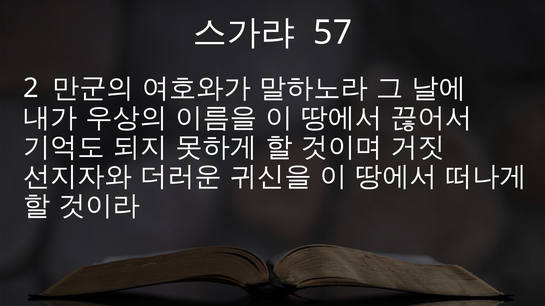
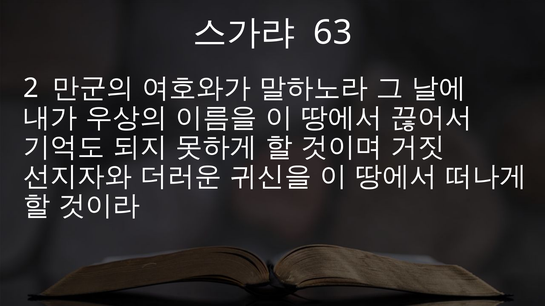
57: 57 -> 63 (333, 33)
